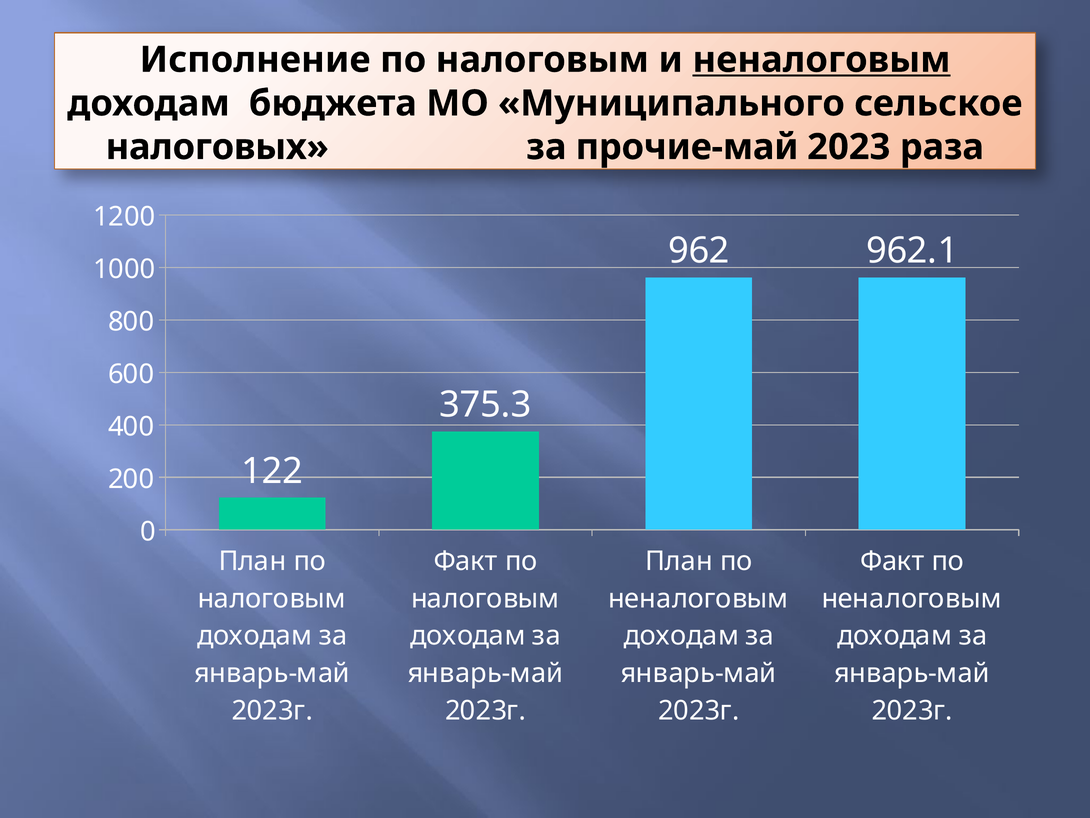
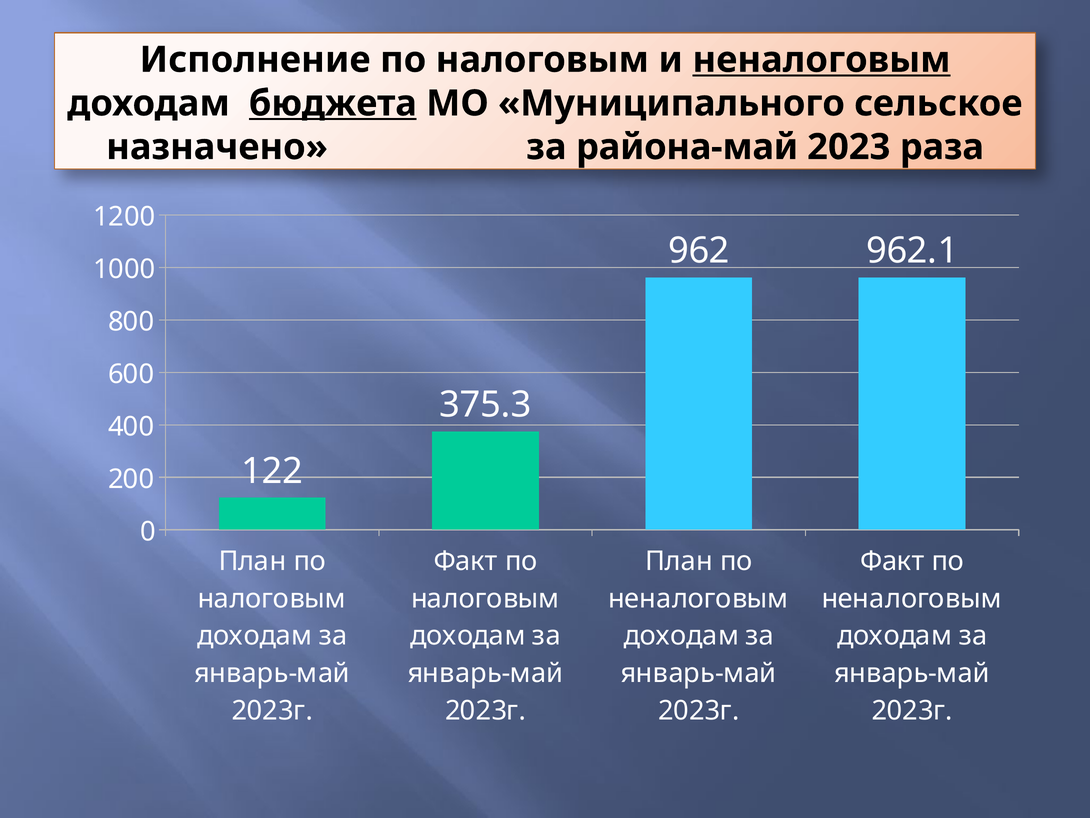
бюджета underline: none -> present (333, 103)
налоговых: налоговых -> назначено (217, 147)
прочие-май: прочие-май -> района-май (687, 147)
